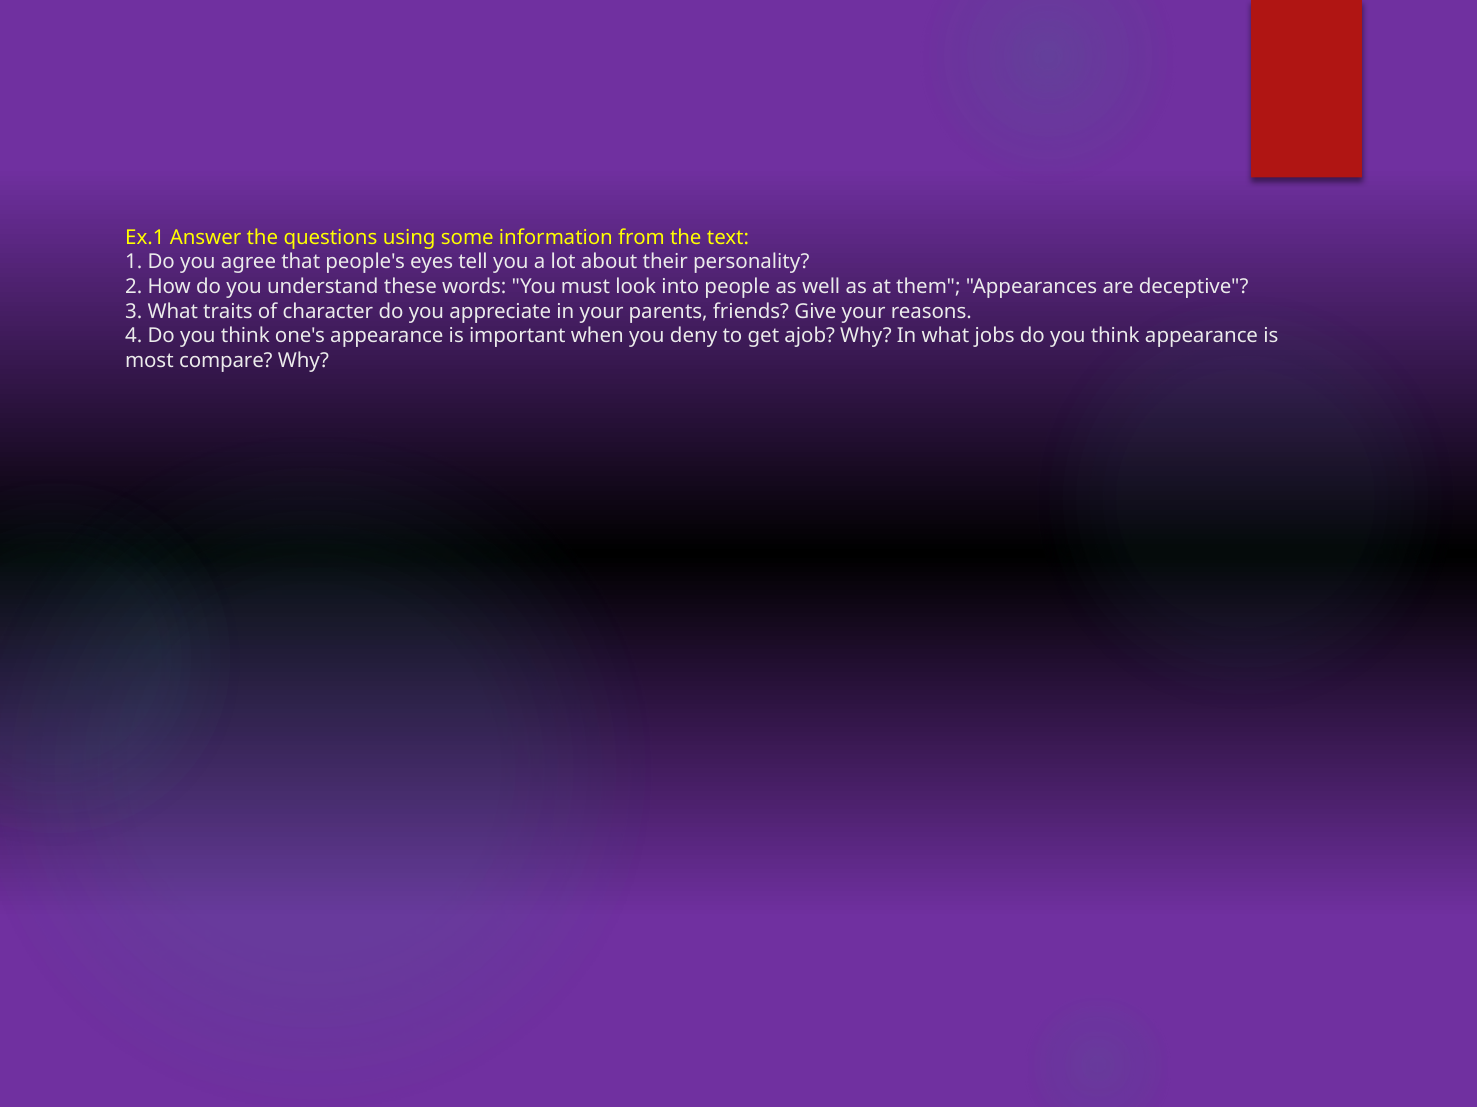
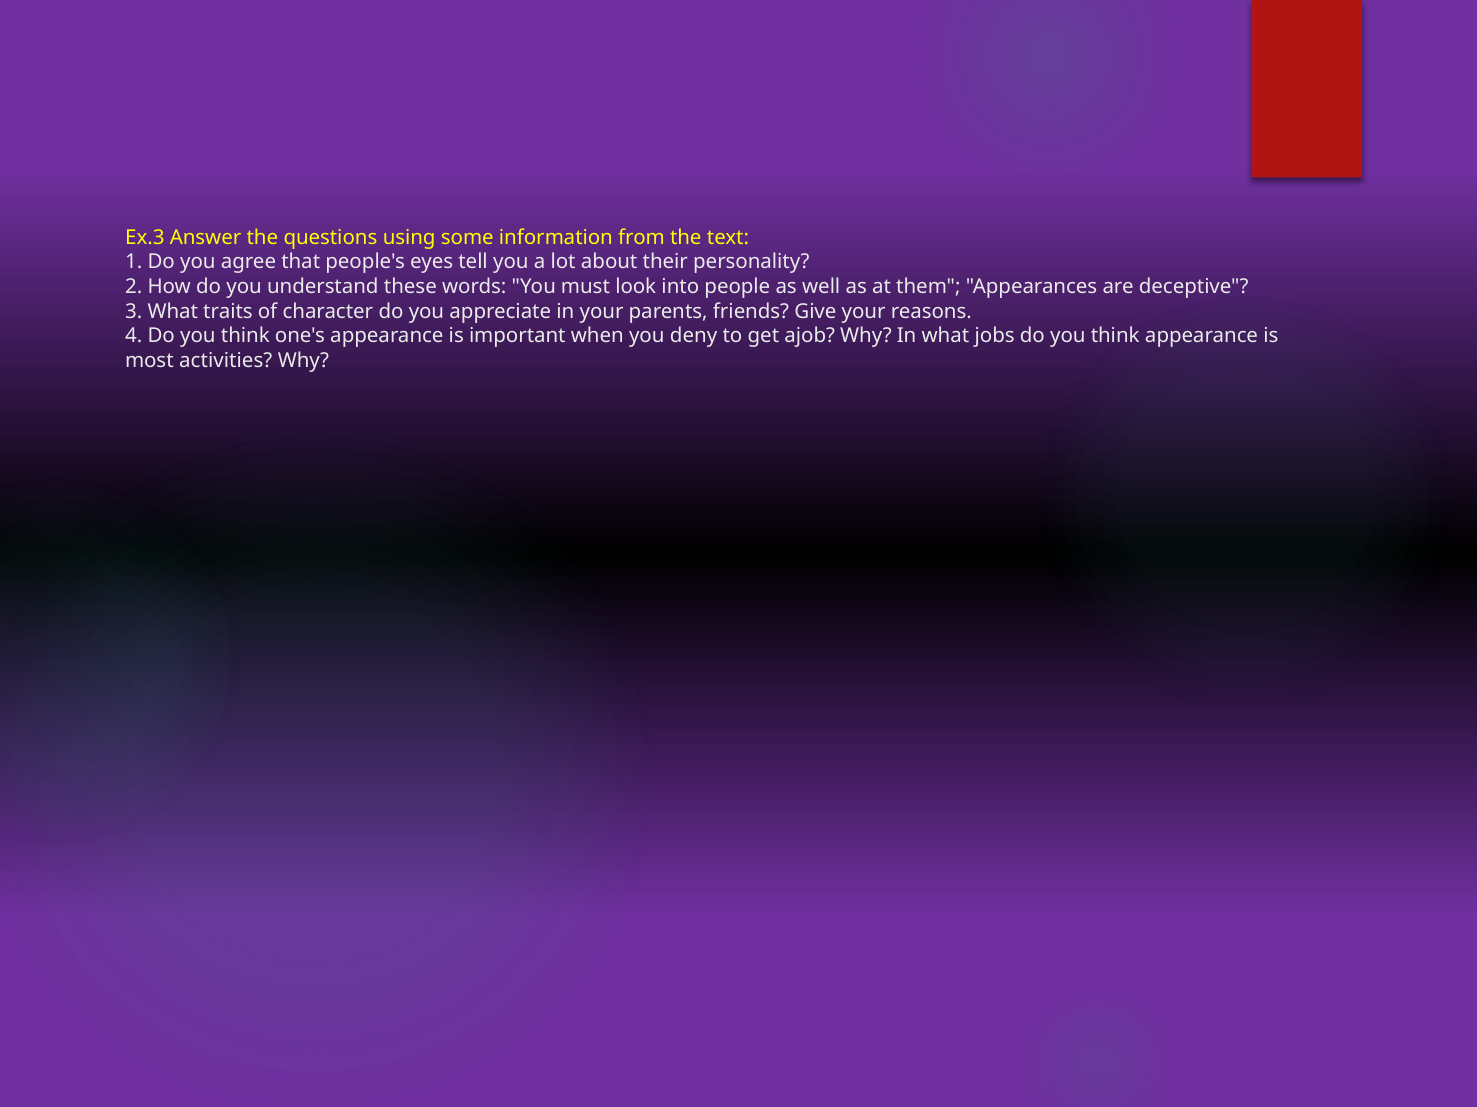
Ex.1: Ex.1 -> Ex.3 (145, 238)
compare: compare -> activities (226, 361)
